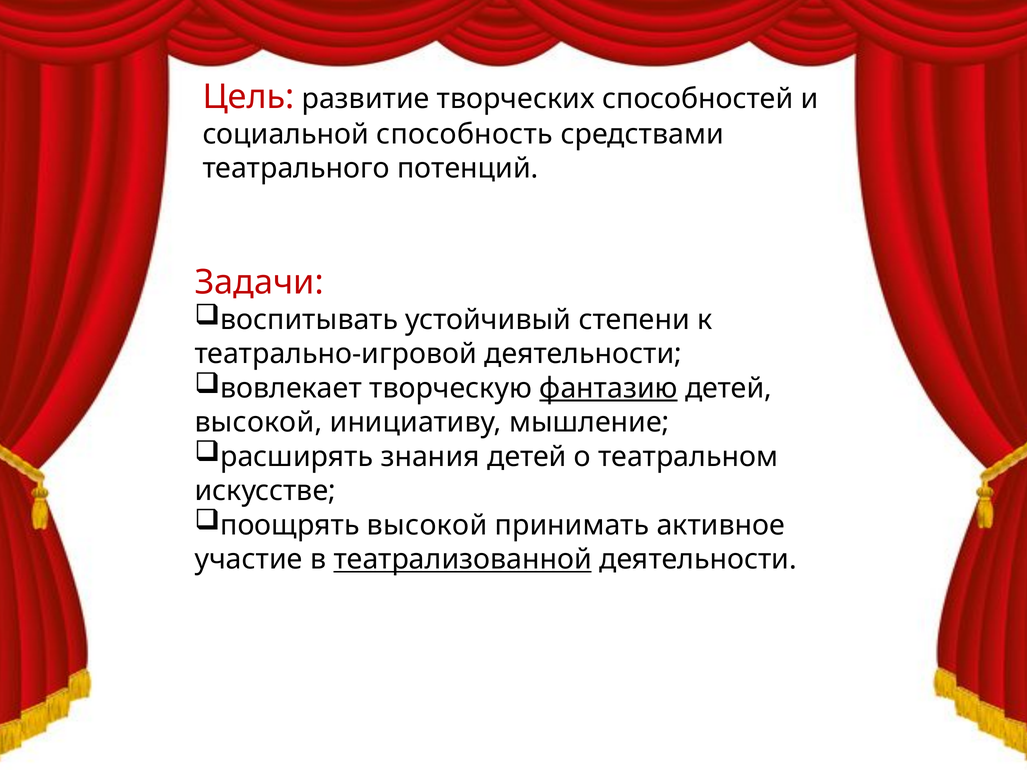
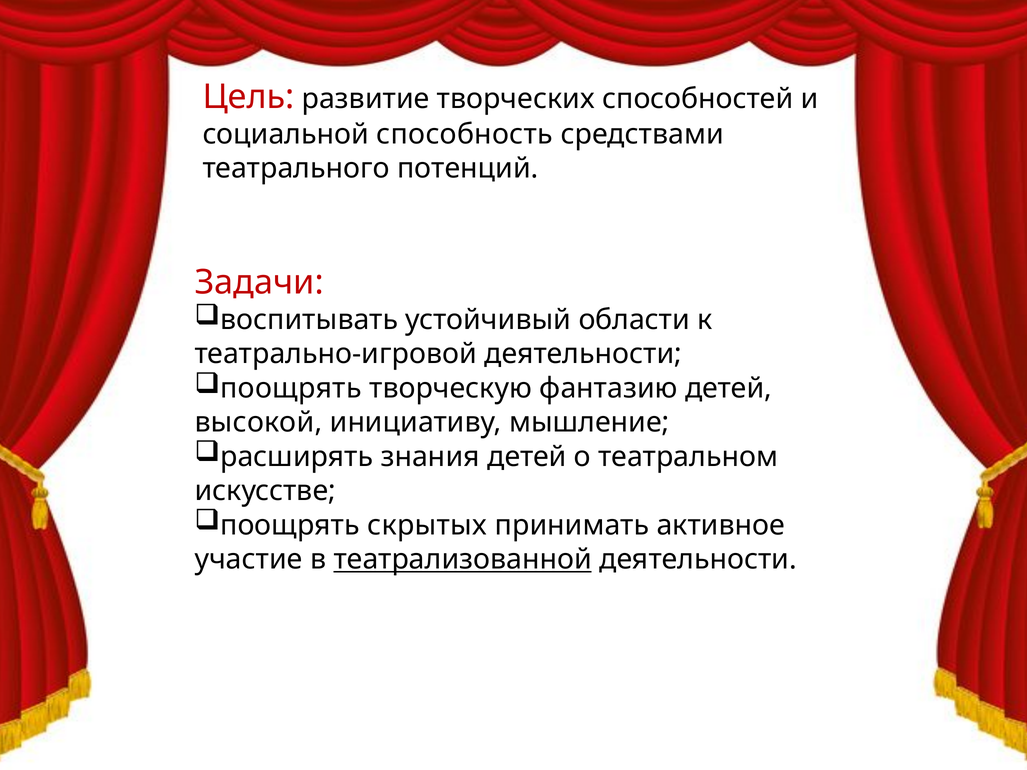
степени: степени -> области (634, 320)
вовлекает: вовлекает -> поощрять (291, 388)
фантазию underline: present -> none (609, 388)
поощрять высокой: высокой -> скрытых (427, 525)
